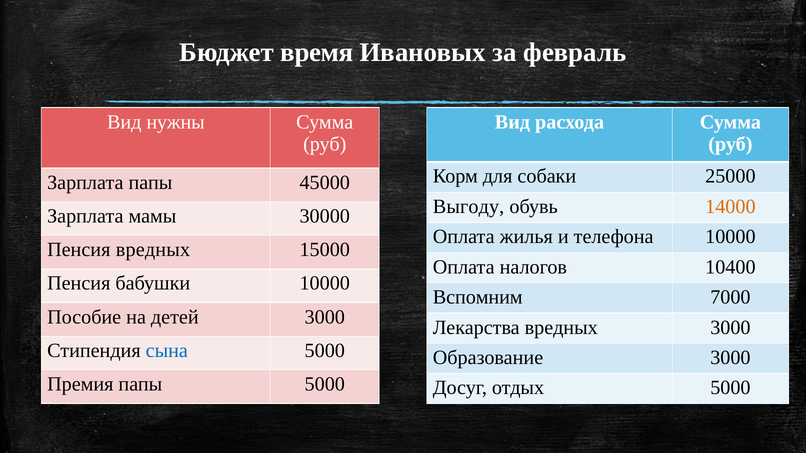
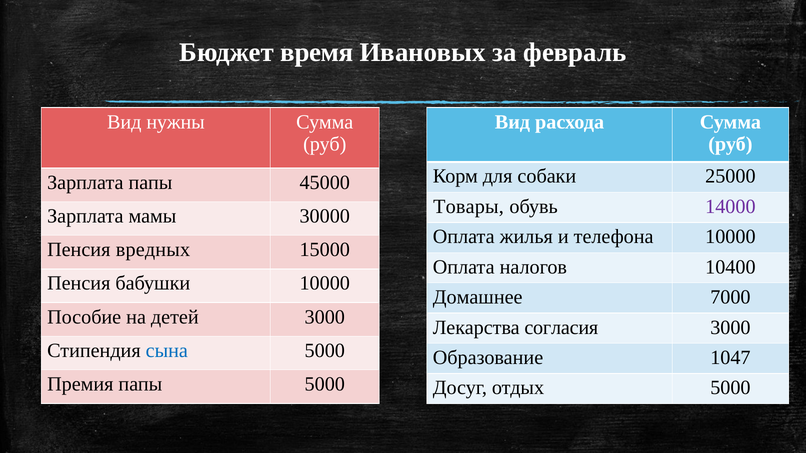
Выгоду: Выгоду -> Товары (469, 207)
14000 colour: orange -> purple (730, 207)
Вспомним: Вспомним -> Домашнее (478, 297)
Лекарства вредных: вредных -> согласия (561, 328)
Образование 3000: 3000 -> 1047 (730, 358)
